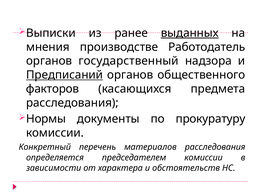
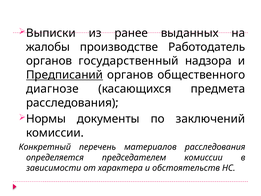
выданных underline: present -> none (190, 33)
мнения: мнения -> жалобы (48, 47)
факторов: факторов -> диагнозе (52, 89)
прокуратуру: прокуратуру -> заключений (210, 119)
